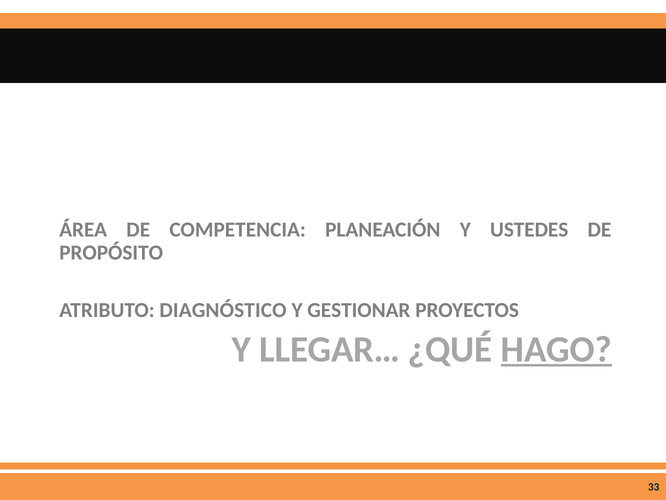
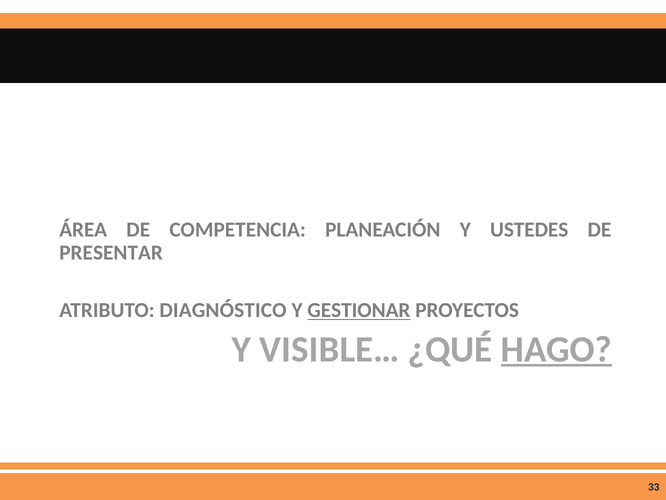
PROPÓSITO: PROPÓSITO -> PRESENTAR (111, 252)
GESTIONAR underline: none -> present (359, 310)
LLEGAR…: LLEGAR… -> VISIBLE… (330, 349)
